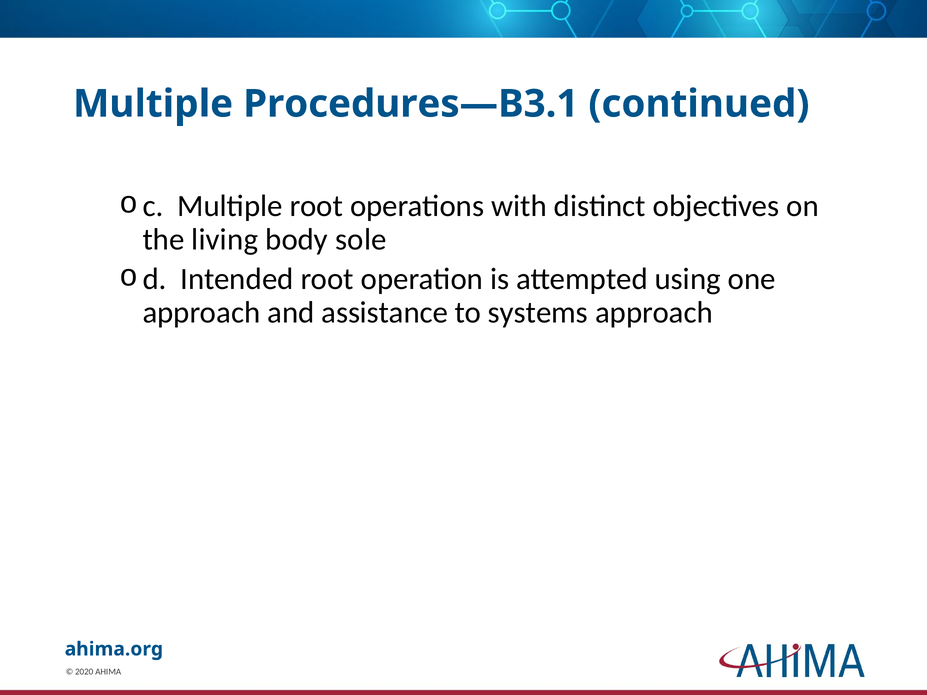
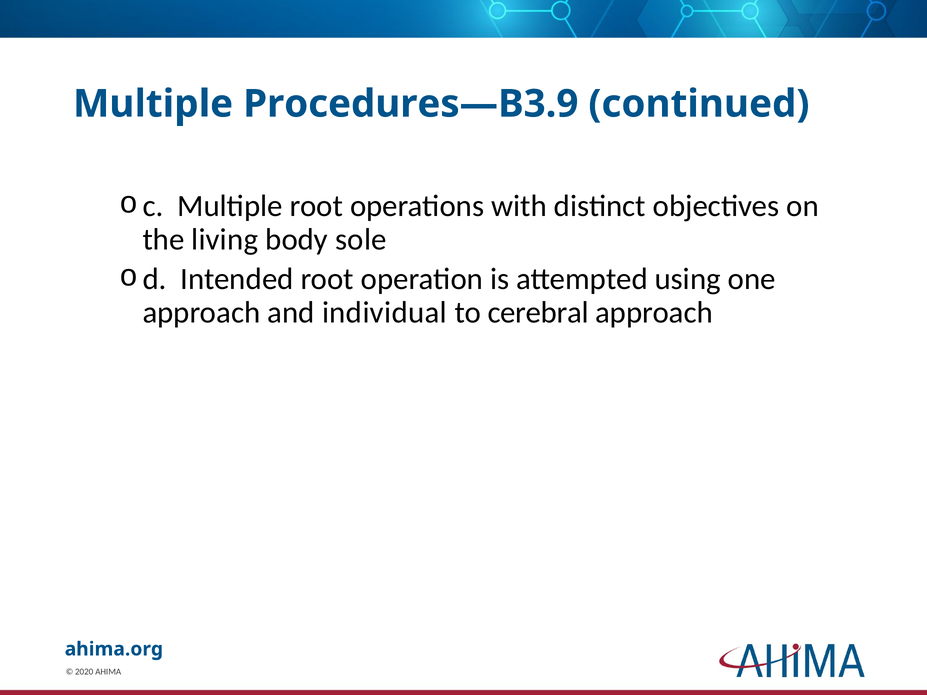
Procedures—B3.1: Procedures—B3.1 -> Procedures—B3.9 (411, 104)
assistance: assistance -> individual (384, 313)
systems: systems -> cerebral (538, 313)
